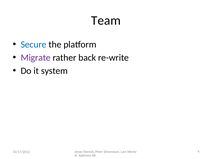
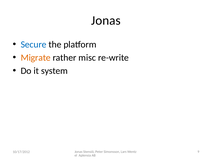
Team: Team -> Jonas (106, 21)
Migrate colour: purple -> orange (36, 58)
back: back -> misc (87, 58)
